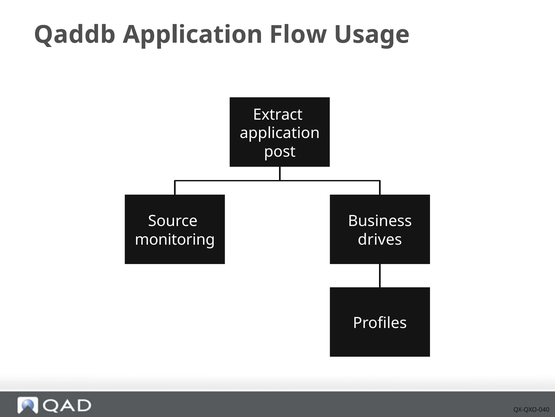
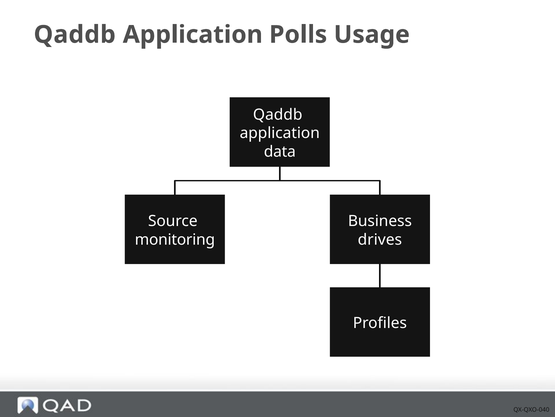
Flow: Flow -> Polls (298, 35)
Extract: Extract -> Qaddb (278, 114)
post: post -> data (280, 151)
